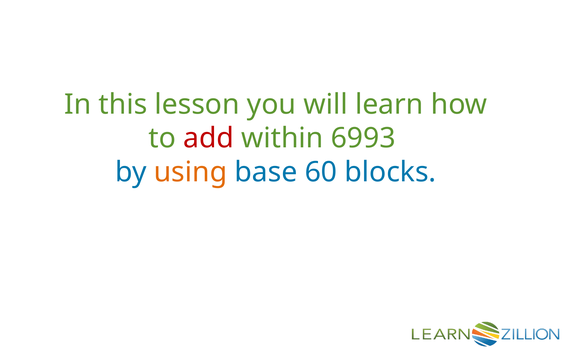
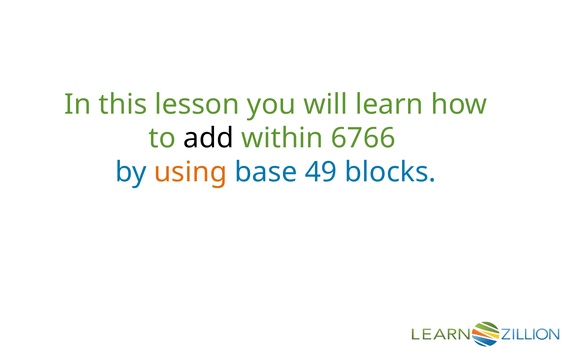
add colour: red -> black (209, 138)
6993: 6993 -> 6766 (363, 138)
60: 60 -> 49 (321, 172)
